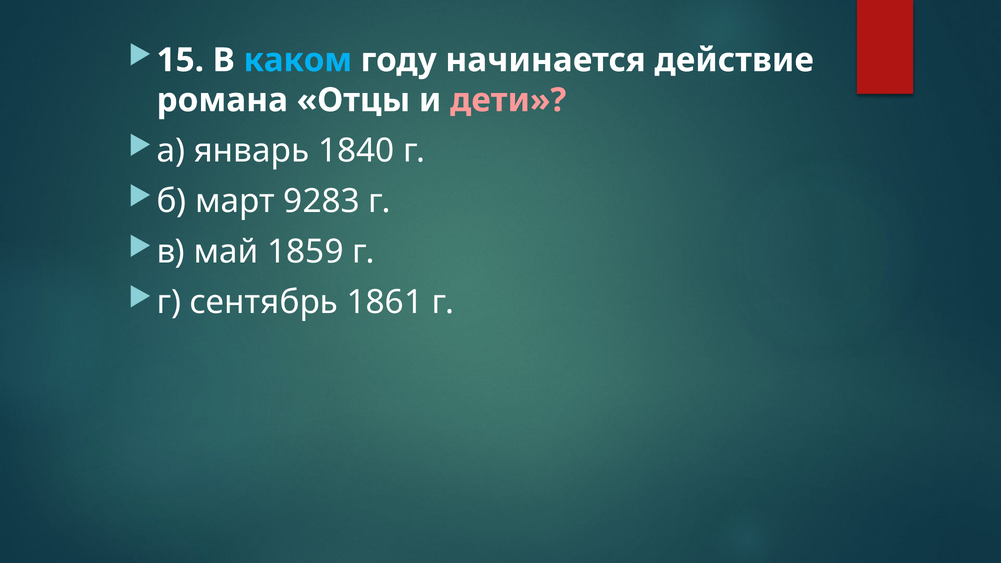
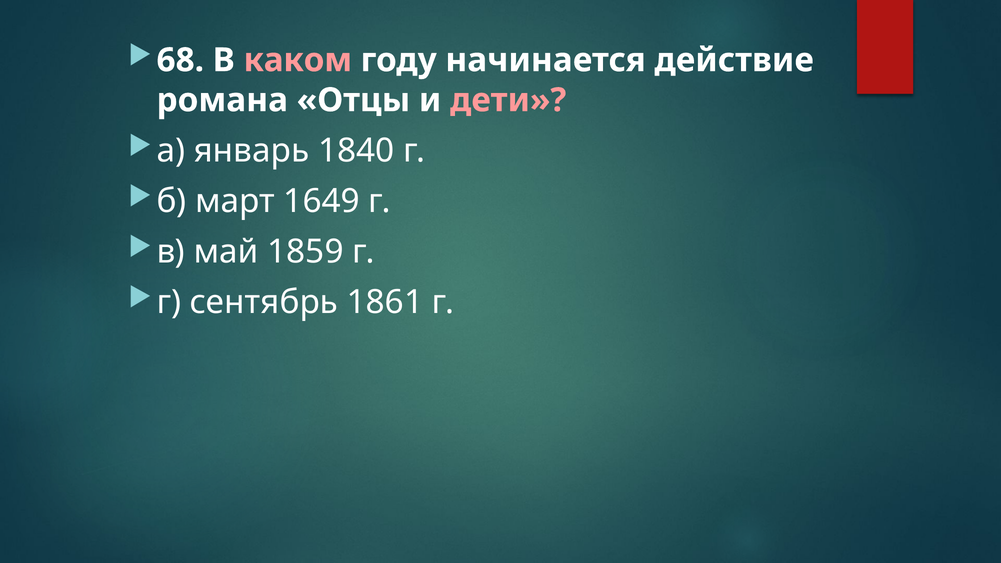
15: 15 -> 68 (180, 60)
каком colour: light blue -> pink (298, 60)
9283: 9283 -> 1649 (322, 201)
